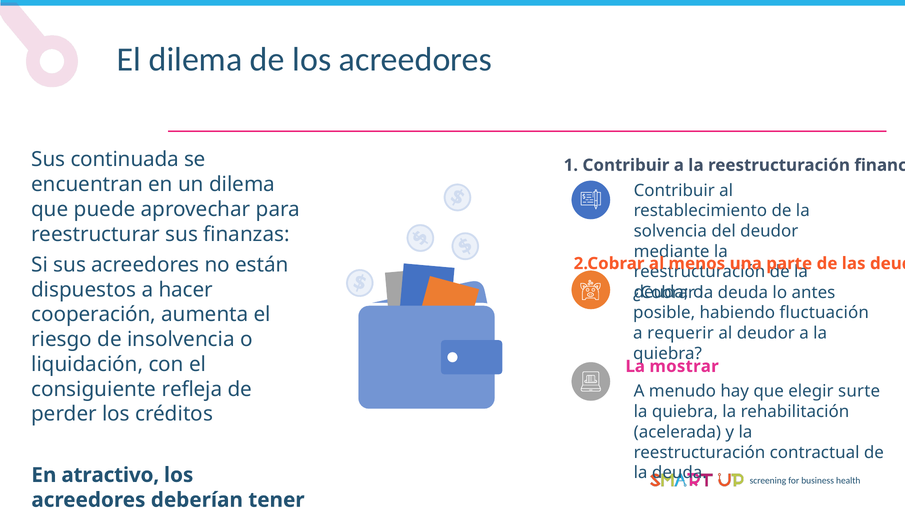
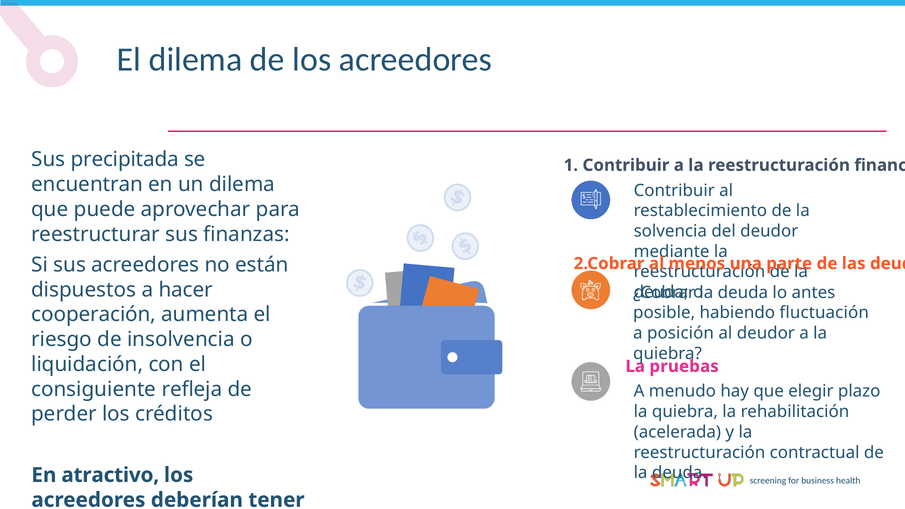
continuada: continuada -> precipitada (125, 160)
requerir: requerir -> posición (681, 333)
mostrar: mostrar -> pruebas (684, 366)
surte: surte -> plazo (859, 391)
